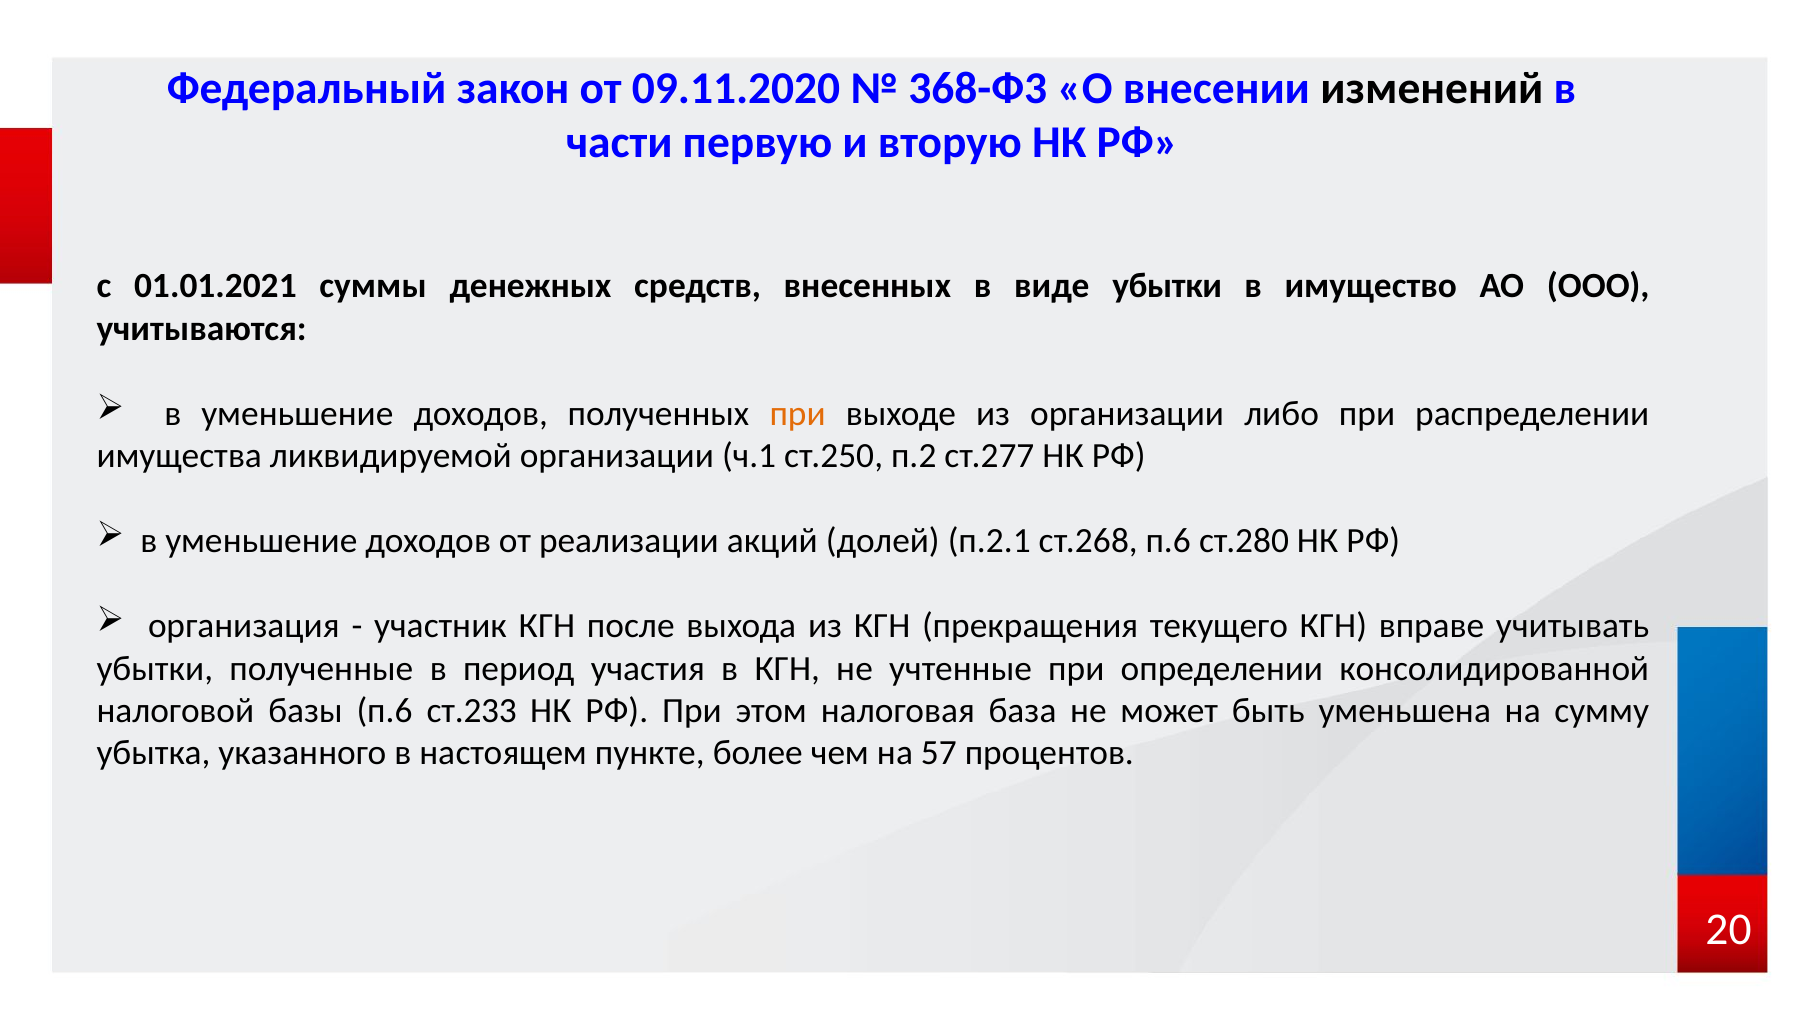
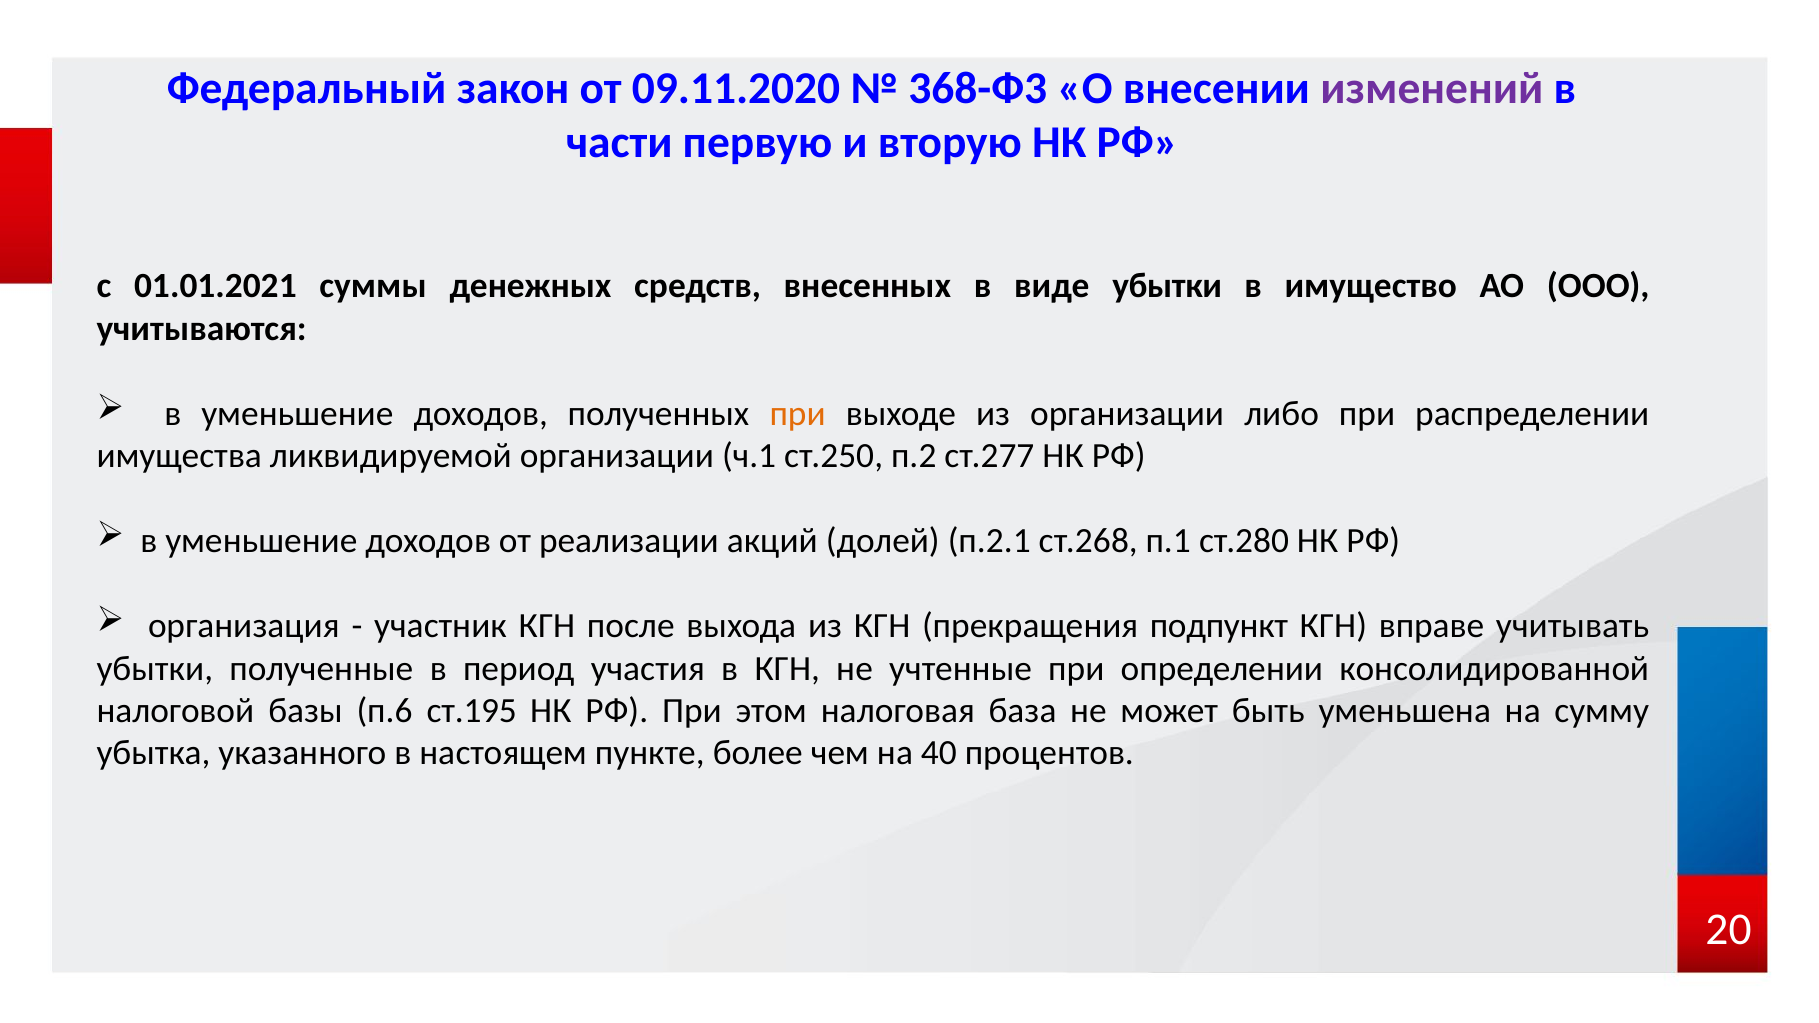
изменений colour: black -> purple (1432, 88)
ст.268 п.6: п.6 -> п.1 (1168, 541)
текущего: текущего -> подпункт (1219, 626)
ст.233: ст.233 -> ст.195 (472, 711)
57: 57 -> 40 (939, 753)
